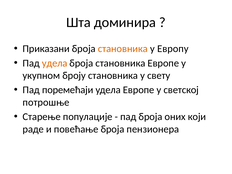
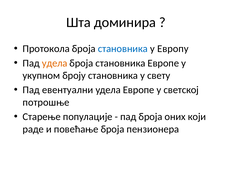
Приказани: Приказани -> Протокола (46, 49)
становника colour: orange -> blue (123, 49)
поремећаји: поремећаји -> евентуални (68, 90)
